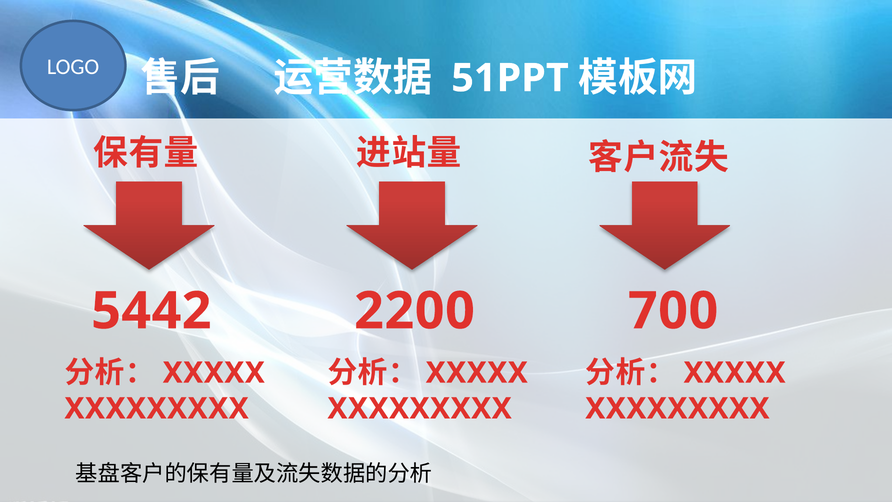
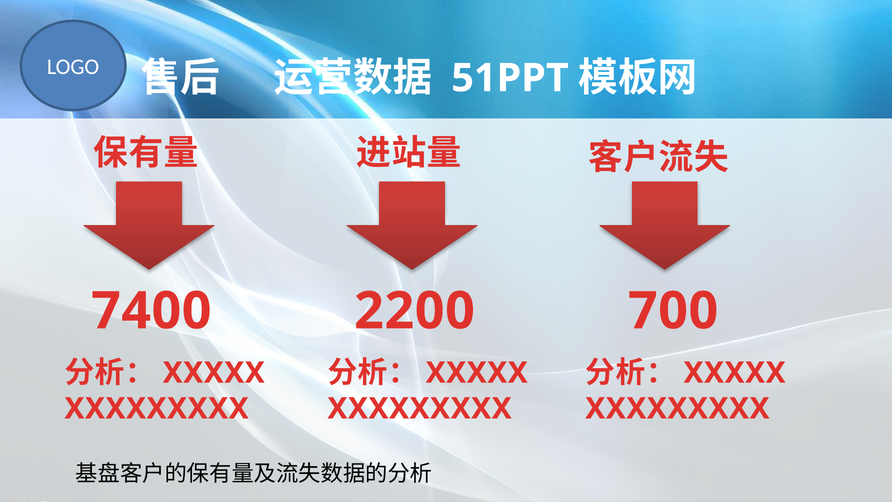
5442: 5442 -> 7400 (151, 311)
